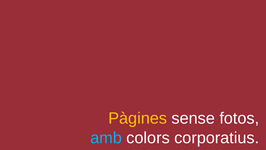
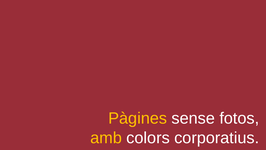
amb colour: light blue -> yellow (106, 138)
